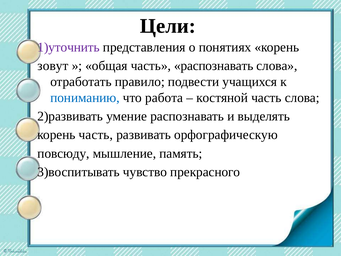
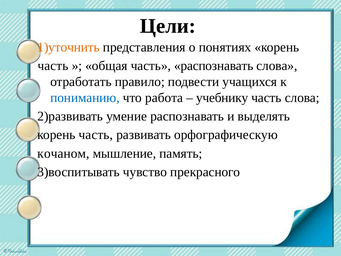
1)уточнить colour: purple -> orange (69, 47)
зовут: зовут -> часть (53, 66)
костяной: костяной -> учебнику (222, 98)
повсюду: повсюду -> кочаном (63, 153)
